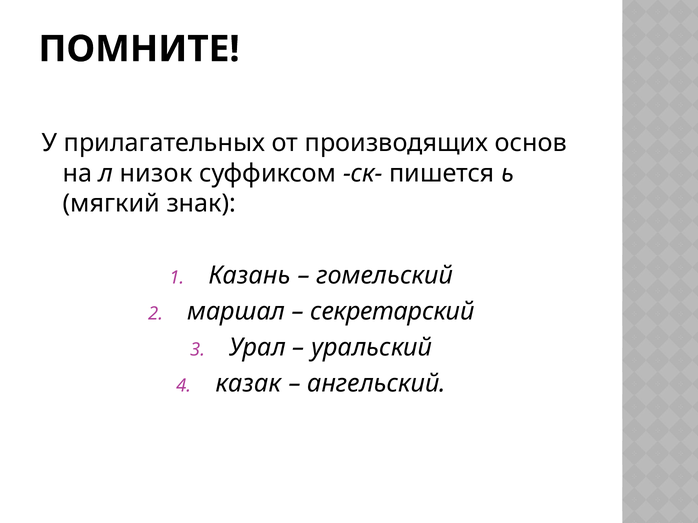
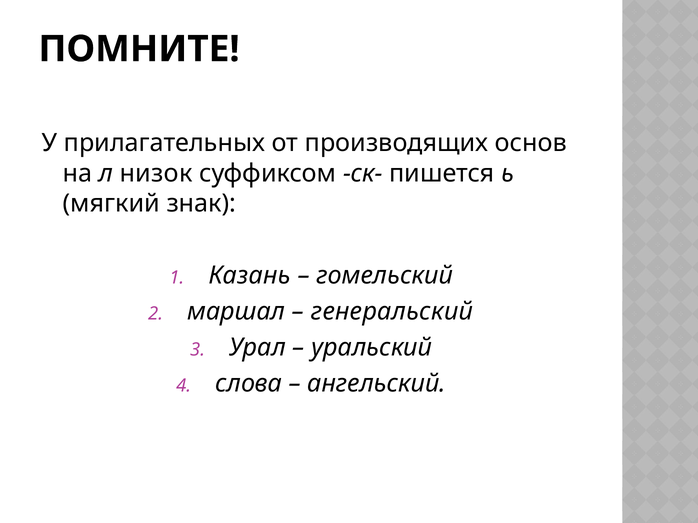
секретарский: секретарский -> генеральский (392, 312)
казак: казак -> слова (249, 384)
